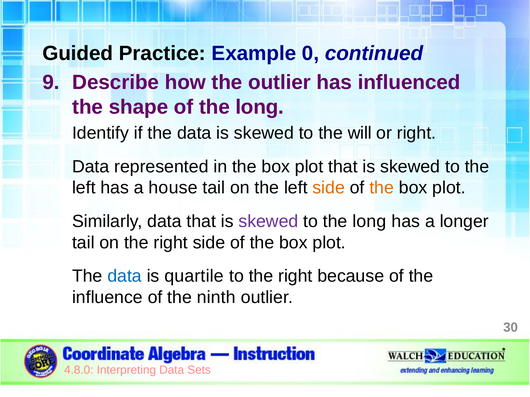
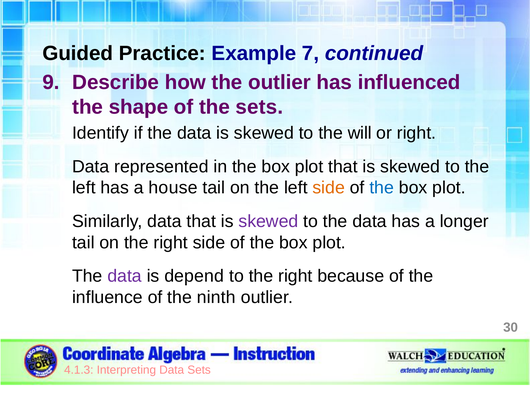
0: 0 -> 7 (311, 54)
of the long: long -> sets (259, 107)
the colour: orange -> blue (382, 188)
to the long: long -> data (370, 222)
data colour: blue -> purple (125, 276)
quartile: quartile -> depend (194, 276)
4.8.0: 4.8.0 -> 4.1.3 (79, 371)
